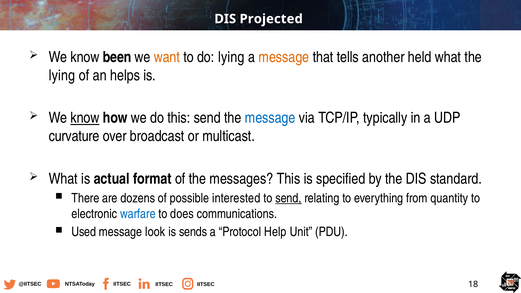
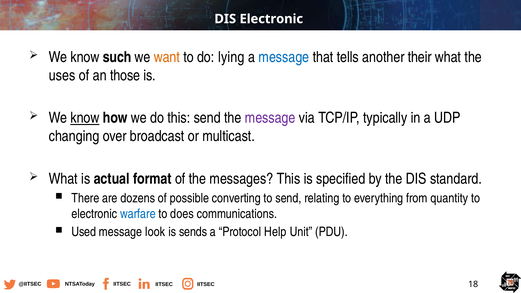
DIS Projected: Projected -> Electronic (271, 19)
been: been -> such (117, 57)
message colour: orange -> blue (284, 57)
held: held -> their (420, 57)
lying: lying -> uses (62, 75)
helps: helps -> those (125, 75)
message colour: blue -> purple (270, 118)
curvature: curvature -> changing (74, 136)
interested: interested -> converting (236, 198)
send underline: present -> none (288, 198)
